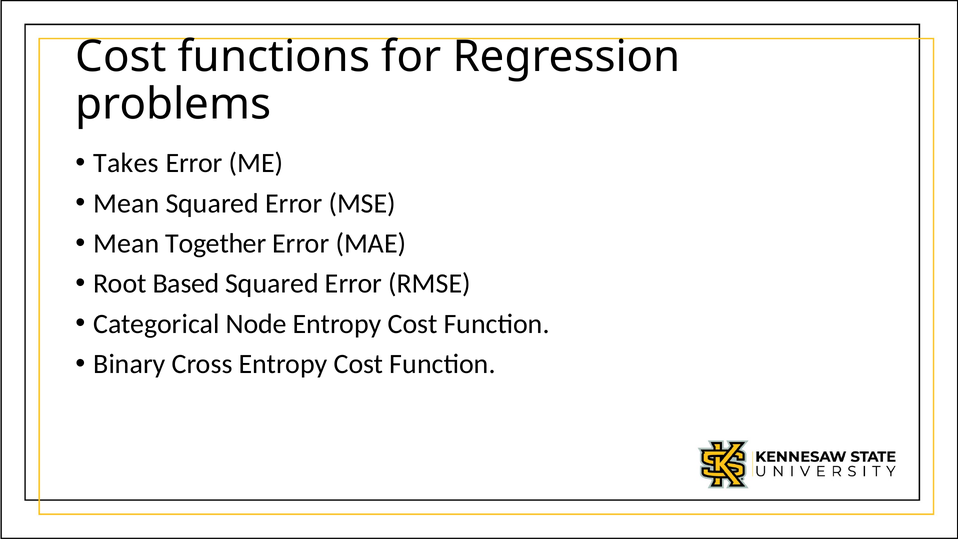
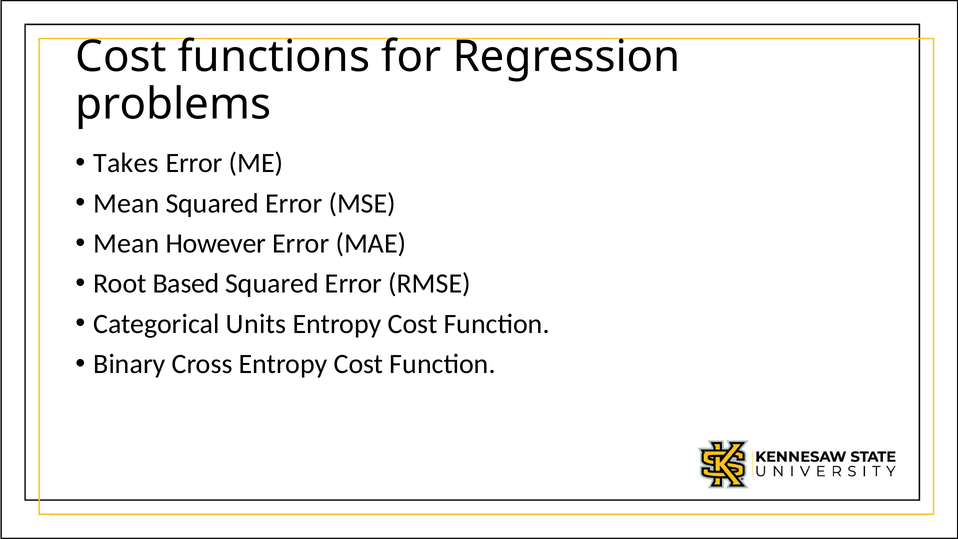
Together: Together -> However (216, 243)
Node: Node -> Units (256, 324)
